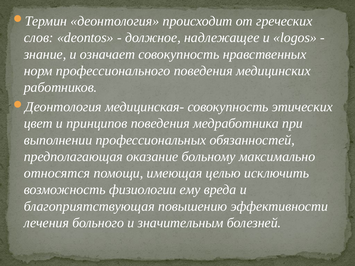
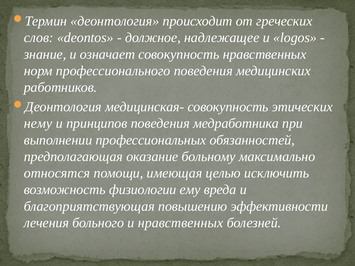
цвет: цвет -> нему (38, 124)
и значительным: значительным -> нравственных (181, 223)
